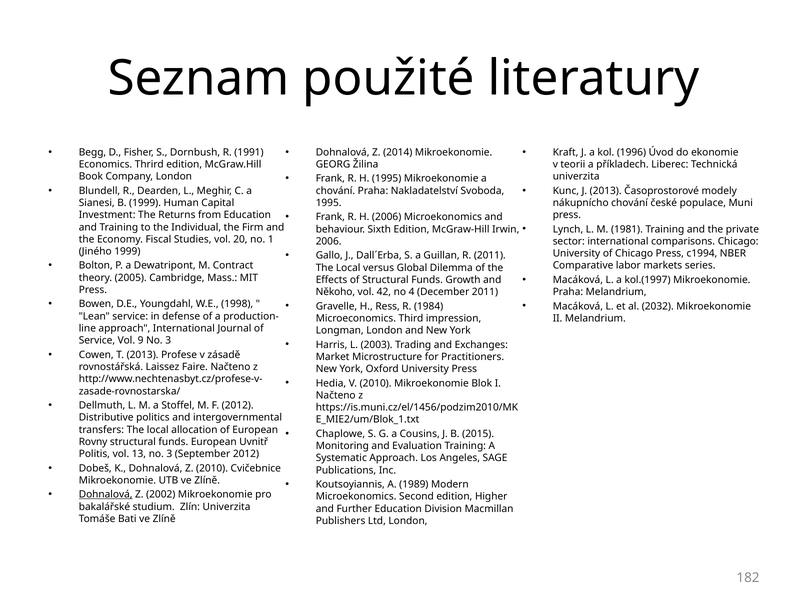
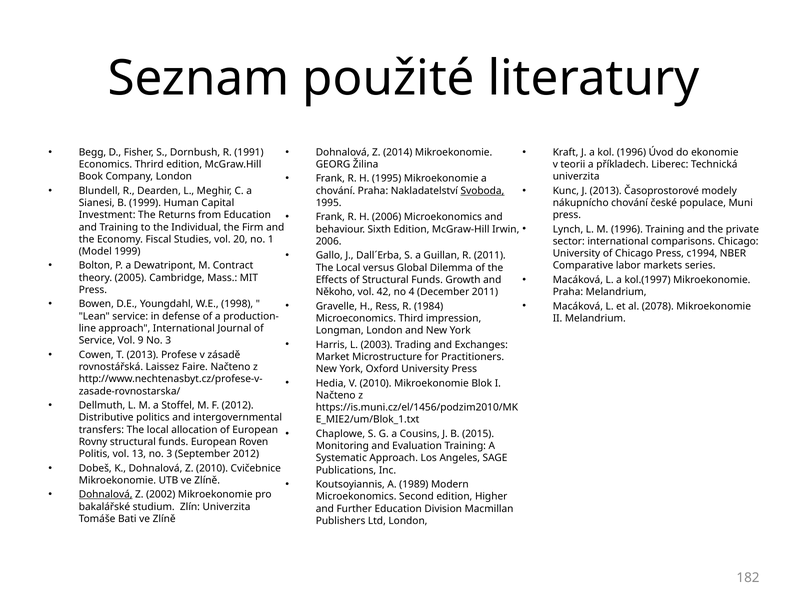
Svoboda underline: none -> present (482, 191)
M 1981: 1981 -> 1996 (627, 229)
Jiného: Jiného -> Model (95, 251)
2032: 2032 -> 2078 (658, 306)
Uvnitř: Uvnitř -> Roven (254, 442)
